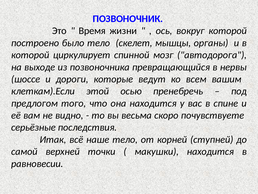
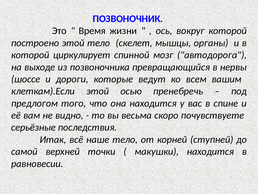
построено было: было -> этой (73, 43)
